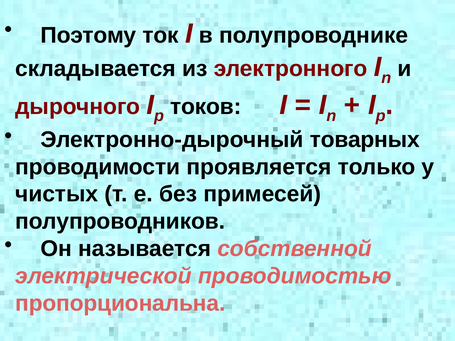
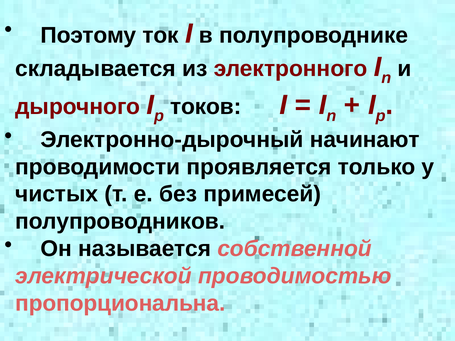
товарных: товарных -> начинают (365, 140)
